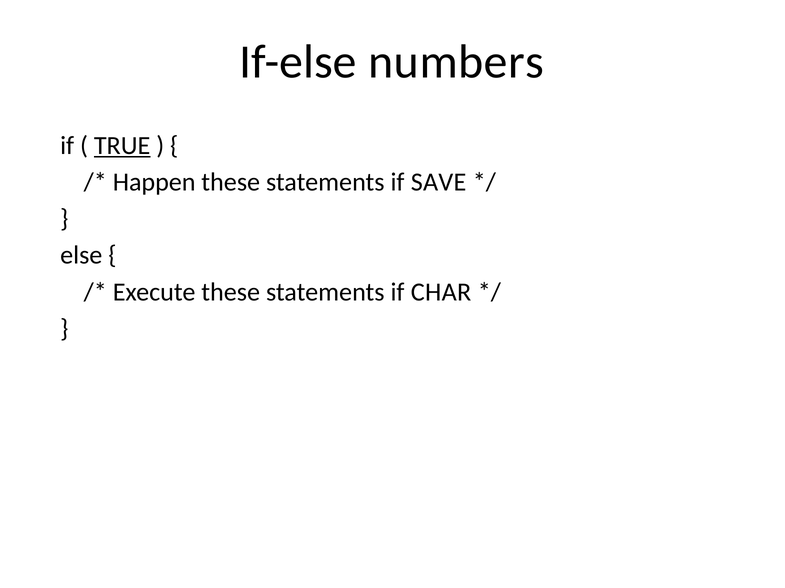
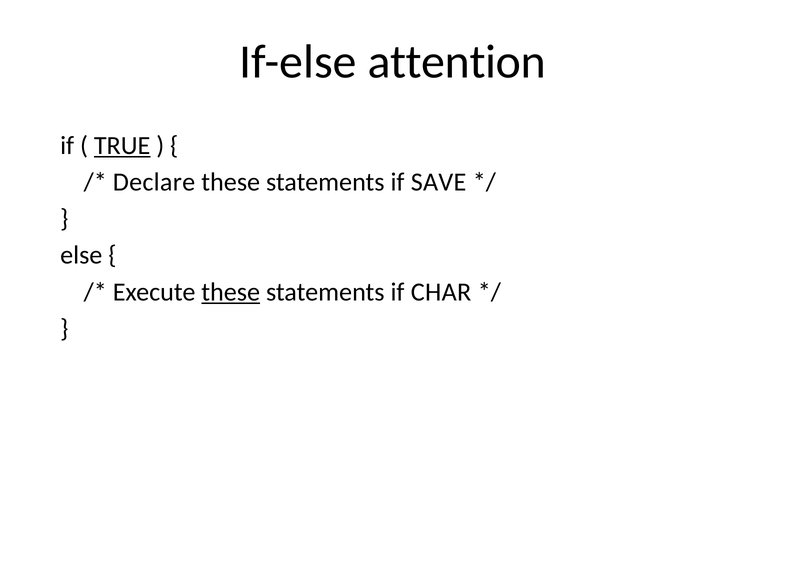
numbers: numbers -> attention (457, 62)
Happen: Happen -> Declare (154, 182)
these underline: none -> present (231, 292)
